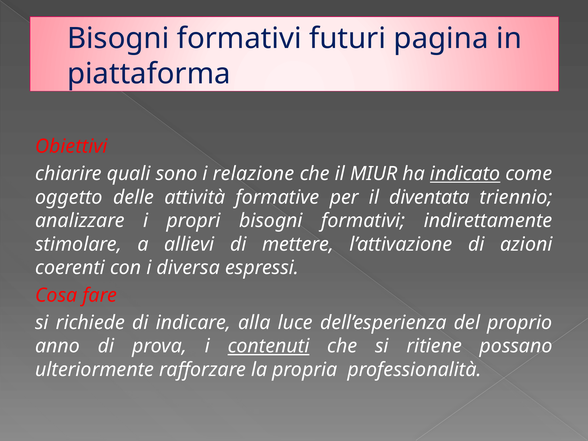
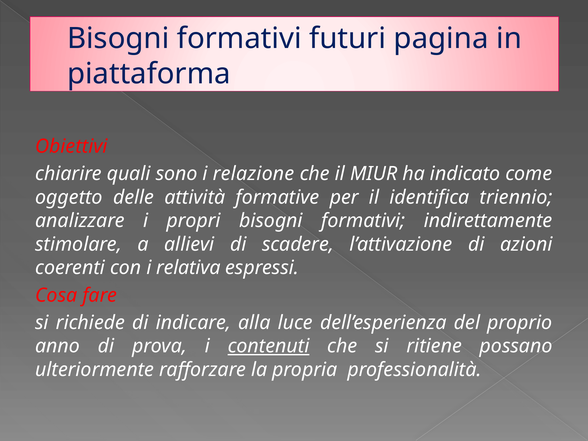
indicato underline: present -> none (465, 174)
diventata: diventata -> identifica (429, 197)
mettere: mettere -> scadere (298, 244)
diversa: diversa -> relativa (188, 268)
